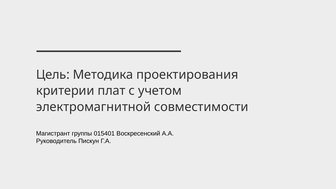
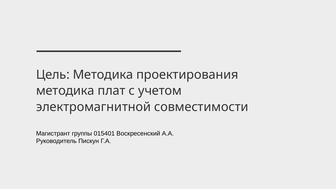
критерии: критерии -> методика (65, 91)
